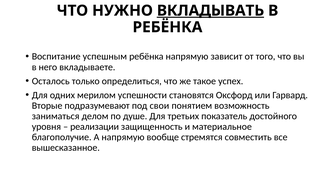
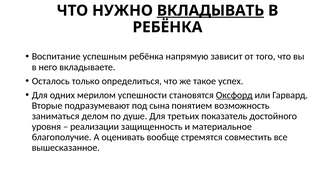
Оксфорд underline: none -> present (234, 95)
свои: свои -> сына (160, 106)
А напрямую: напрямую -> оценивать (123, 138)
